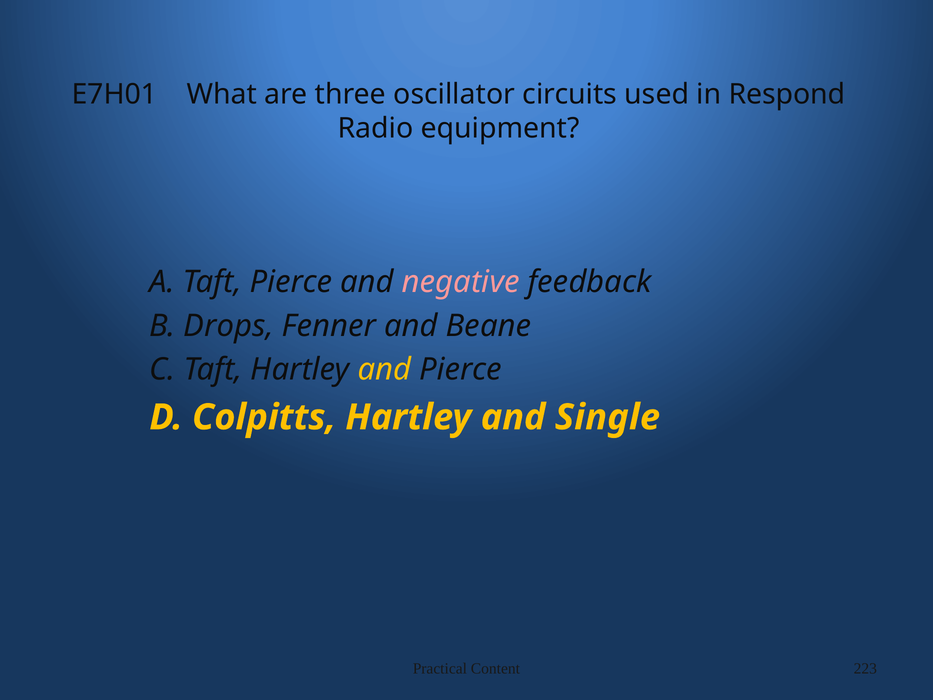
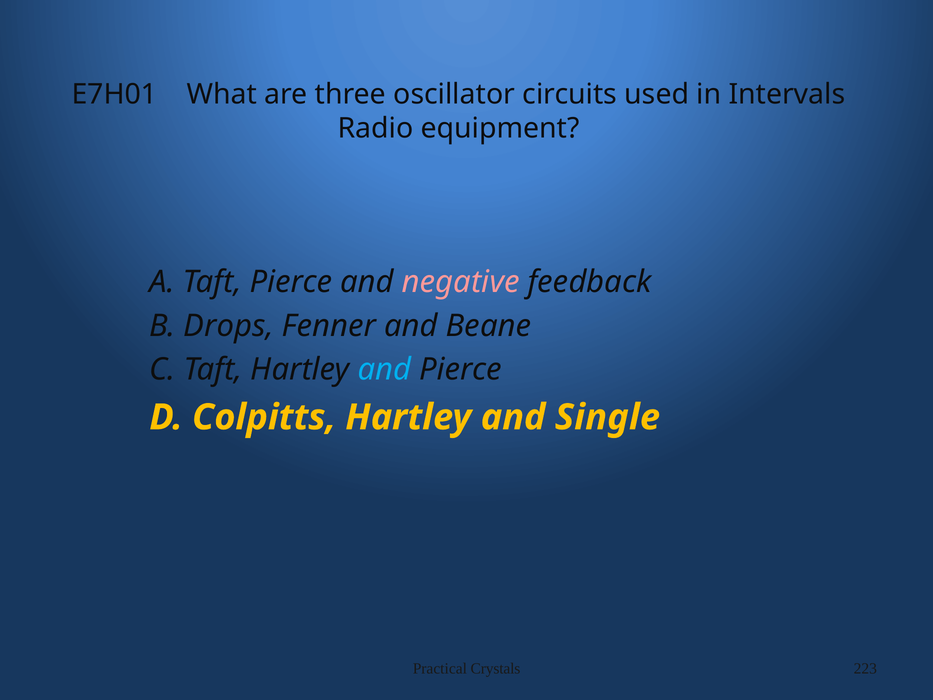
Respond: Respond -> Intervals (787, 94)
and colour: yellow -> light blue (384, 369)
Content: Content -> Crystals (495, 668)
